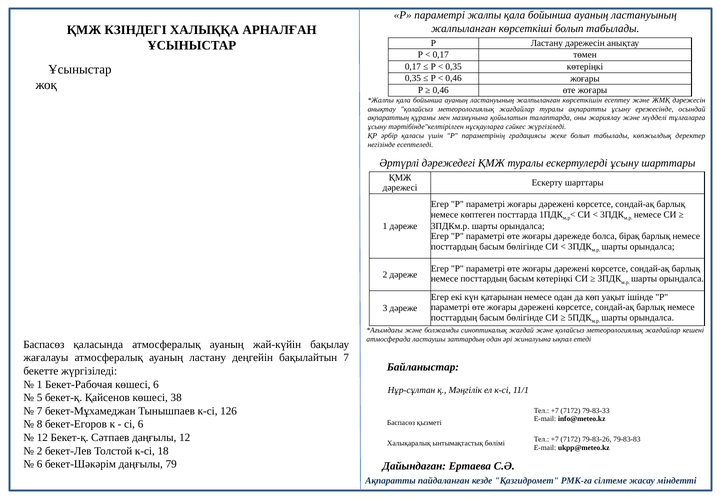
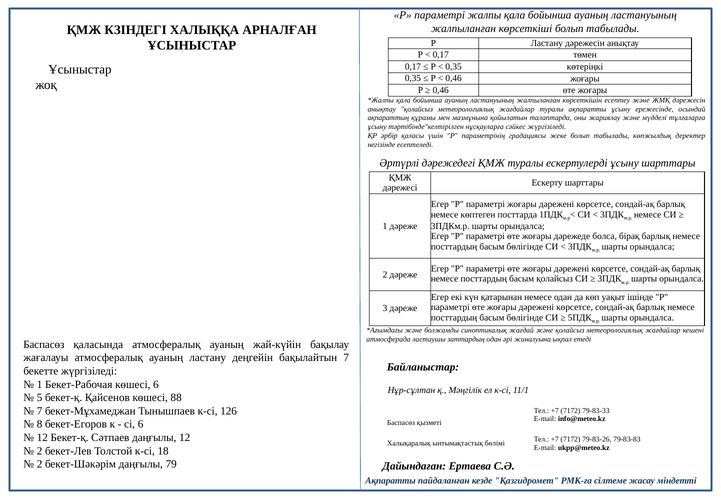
басым көтеріңкі: көтеріңкі -> қолайсыз (555, 279)
38: 38 -> 88 (176, 398)
6: 6 -> 2 (40, 464)
